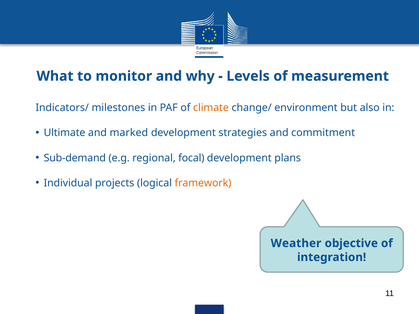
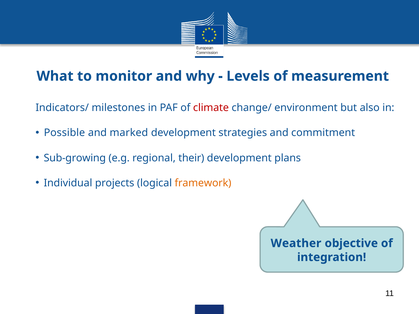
climate colour: orange -> red (211, 108)
Ultimate: Ultimate -> Possible (64, 133)
Sub-demand: Sub-demand -> Sub-growing (75, 158)
focal: focal -> their (191, 158)
